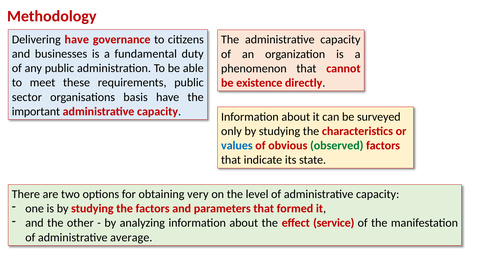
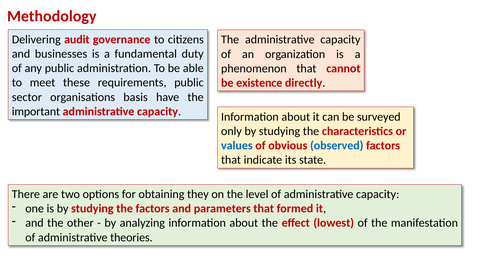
Delivering have: have -> audit (77, 39)
observed colour: green -> blue (337, 146)
very: very -> they (198, 194)
service: service -> lowest (334, 223)
average: average -> theories (131, 237)
